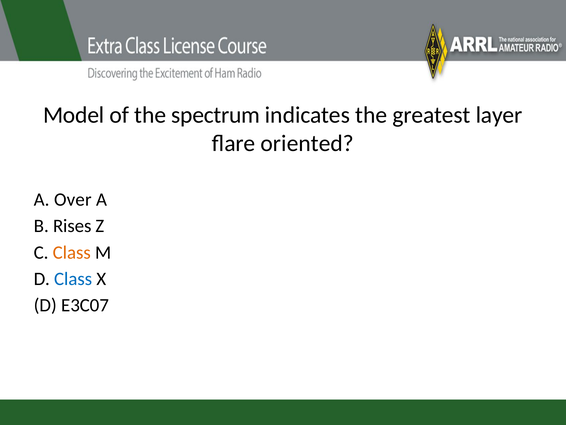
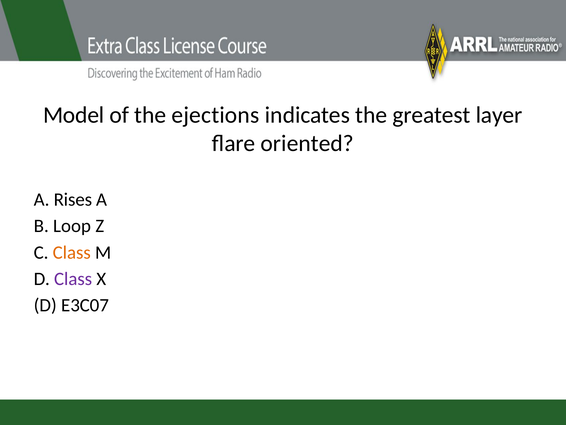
spectrum: spectrum -> ejections (215, 115)
Over: Over -> Rises (73, 199)
Rises: Rises -> Loop (72, 226)
Class colour: blue -> purple (73, 279)
